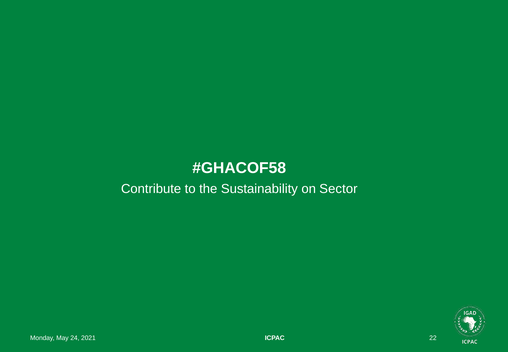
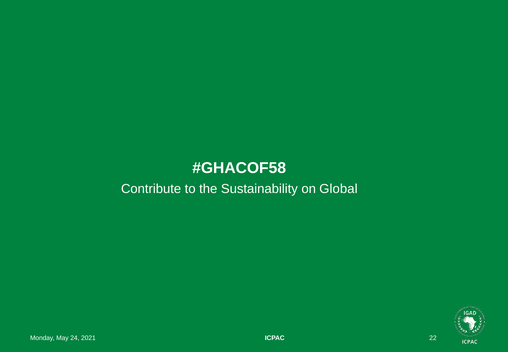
Sector: Sector -> Global (338, 189)
